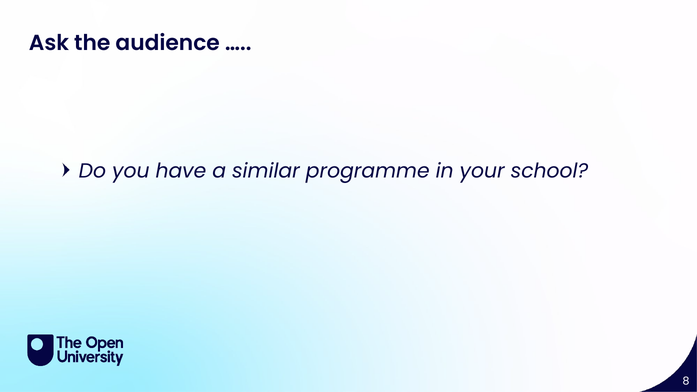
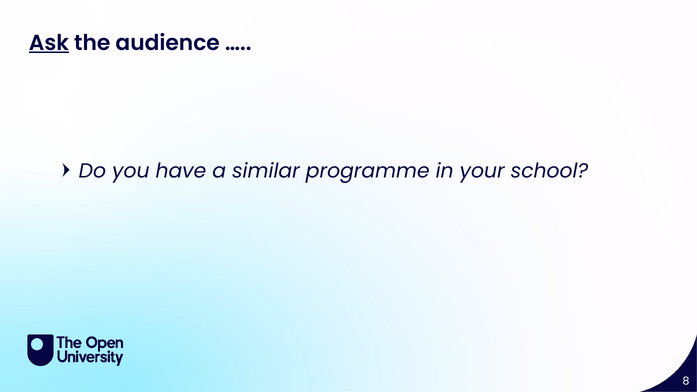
Ask underline: none -> present (49, 43)
